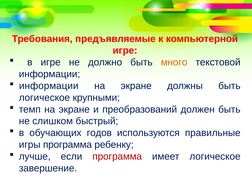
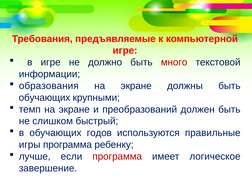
много colour: orange -> red (174, 62)
информации: информации -> образования (49, 86)
логическое: логическое -> обучающих (44, 98)
